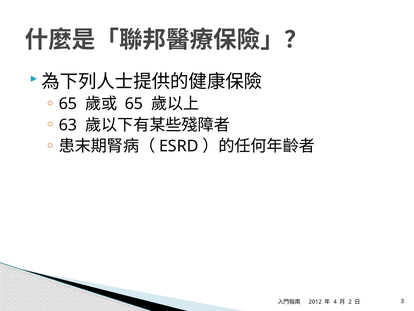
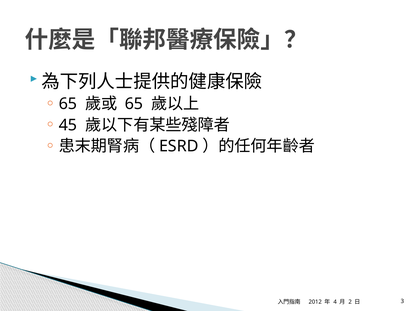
63: 63 -> 45 (68, 125)
